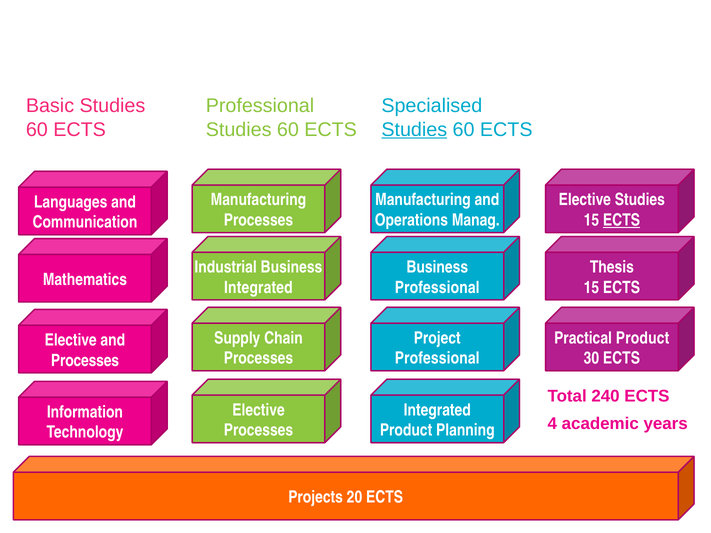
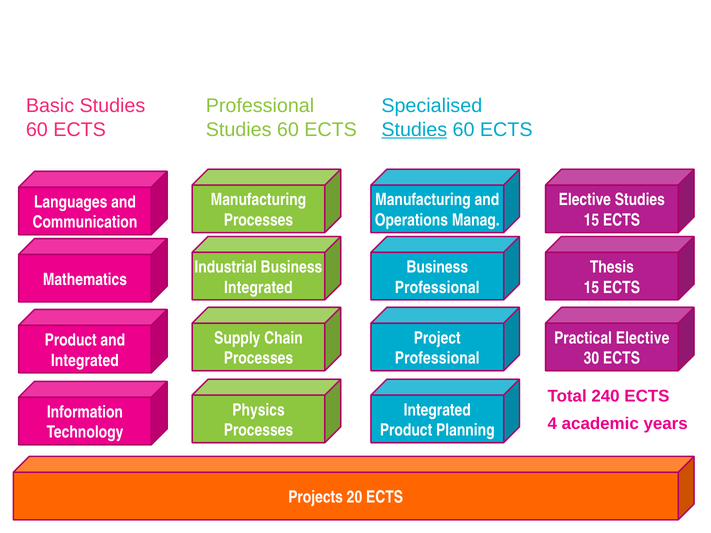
ECTS underline: present -> none (622, 220)
Practical Product: Product -> Elective (643, 338)
Elective: Elective -> Product (71, 340)
Processes: Processes -> Integrated (85, 361)
Elective: Elective -> Physics (259, 410)
